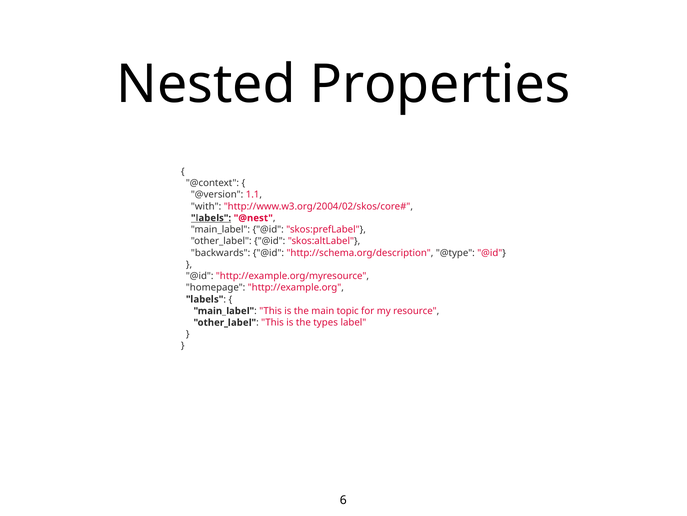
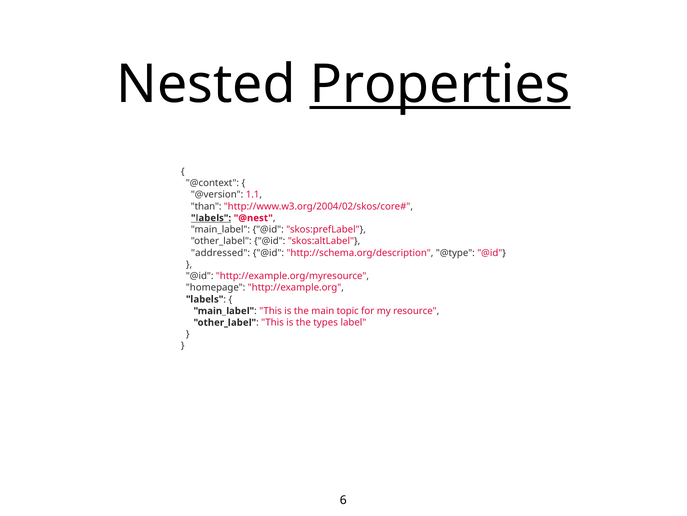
Properties underline: none -> present (440, 84)
with: with -> than (206, 206)
backwards: backwards -> addressed (221, 252)
